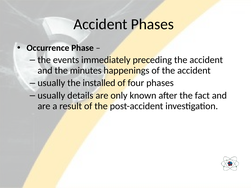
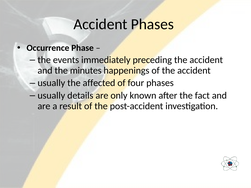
installed: installed -> affected (99, 83)
